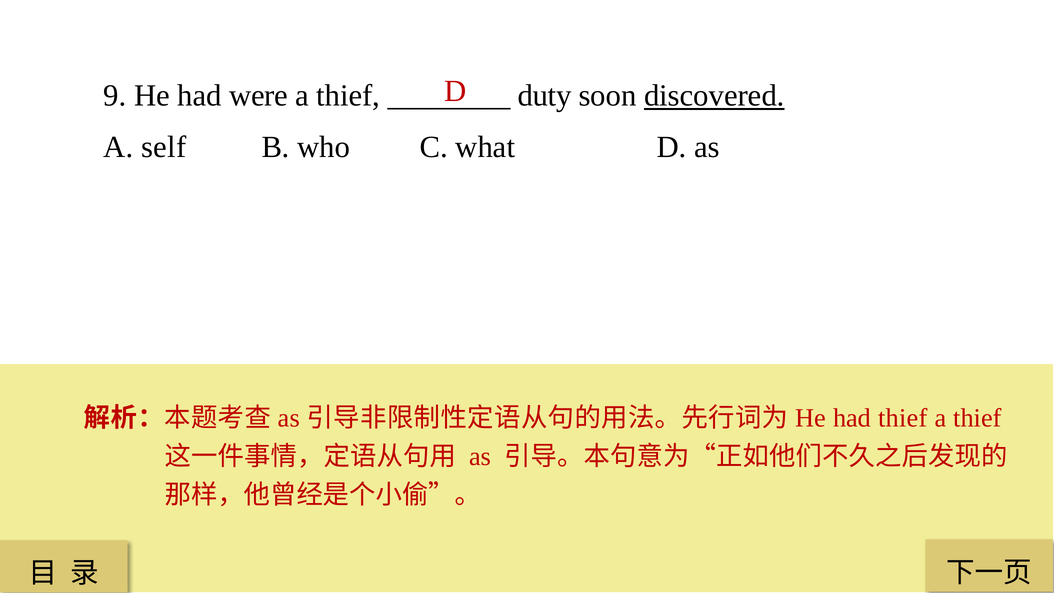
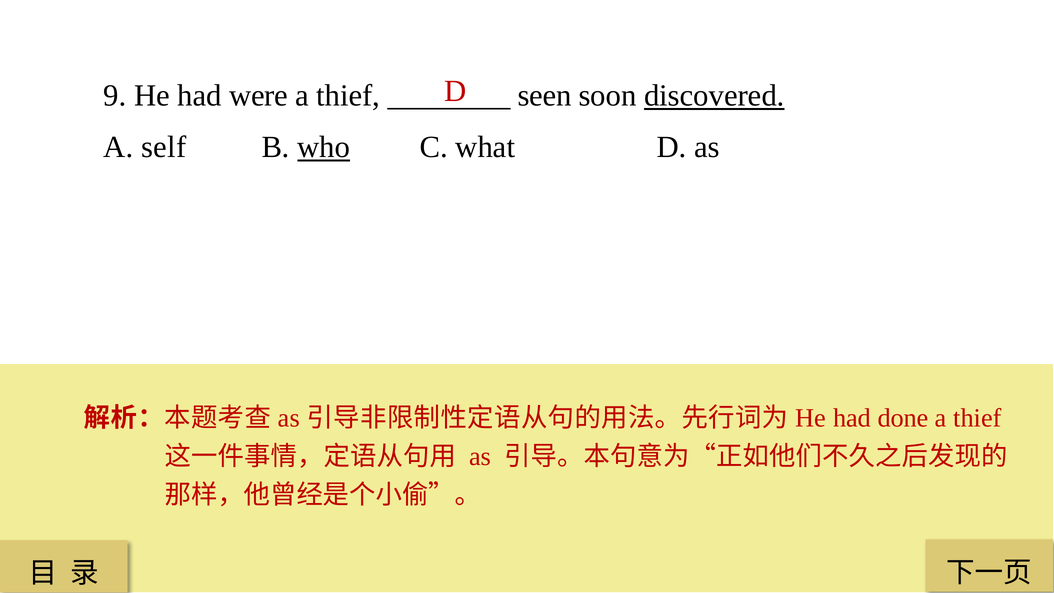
duty: duty -> seen (545, 96)
who underline: none -> present (324, 147)
had thief: thief -> done (903, 418)
